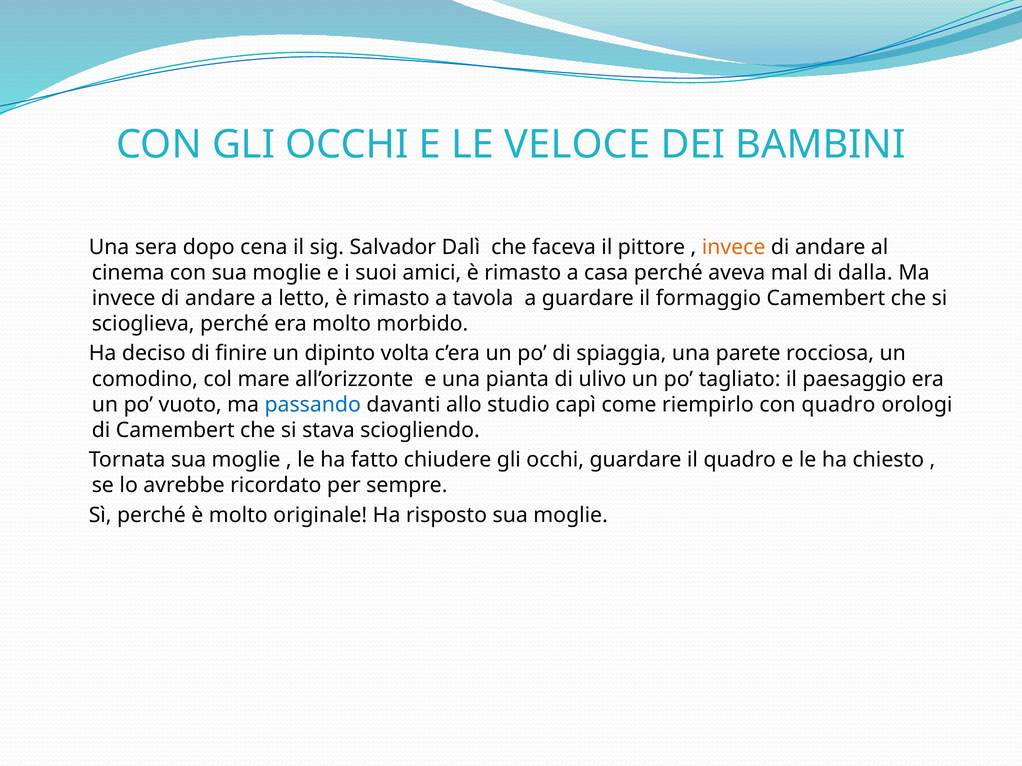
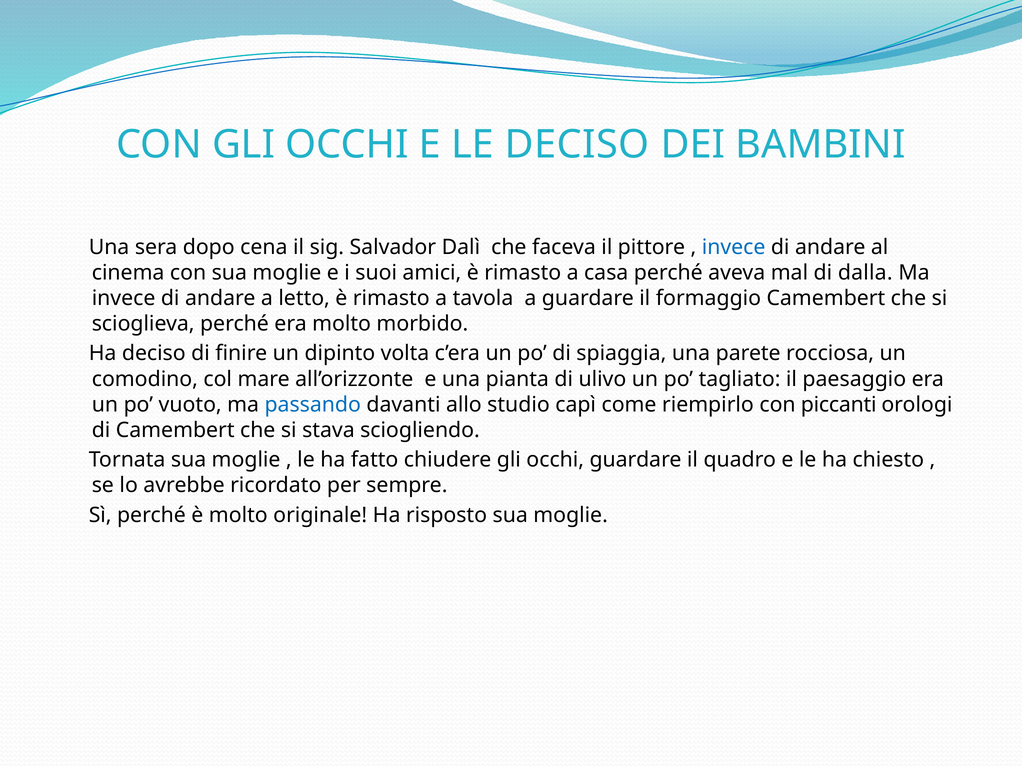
LE VELOCE: VELOCE -> DECISO (577, 145)
invece colour: orange -> blue (734, 247)
con quadro: quadro -> piccanti (839, 405)
